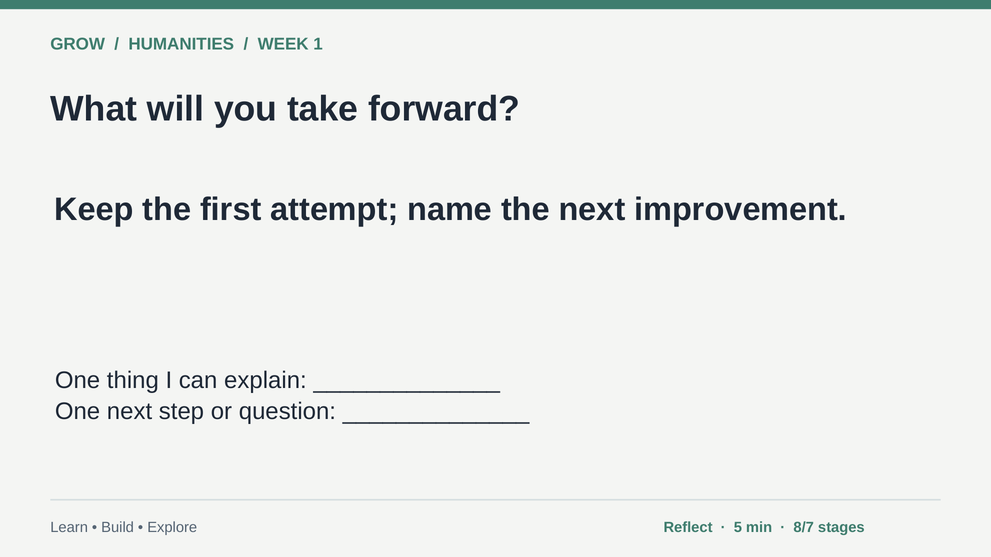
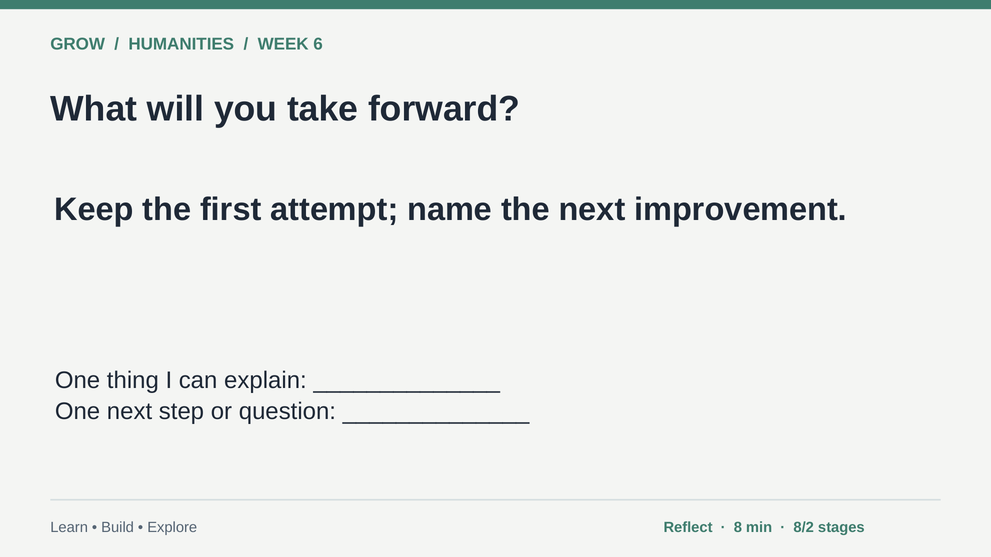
1: 1 -> 6 (318, 44)
5: 5 -> 8 (738, 528)
8/7: 8/7 -> 8/2 (804, 528)
